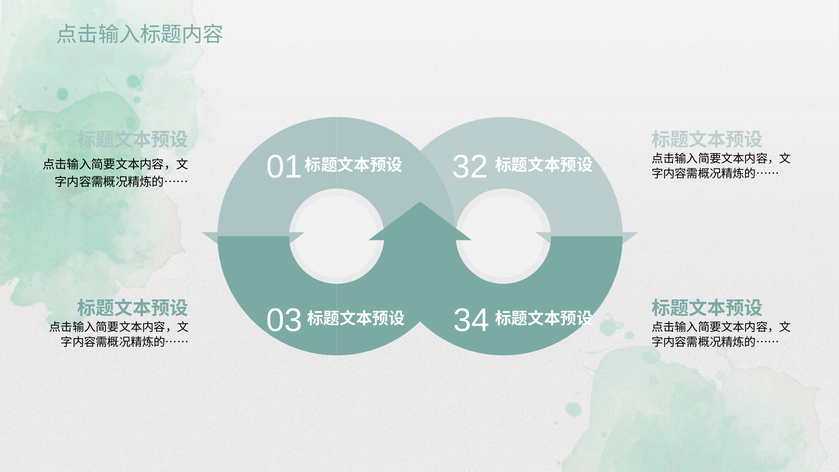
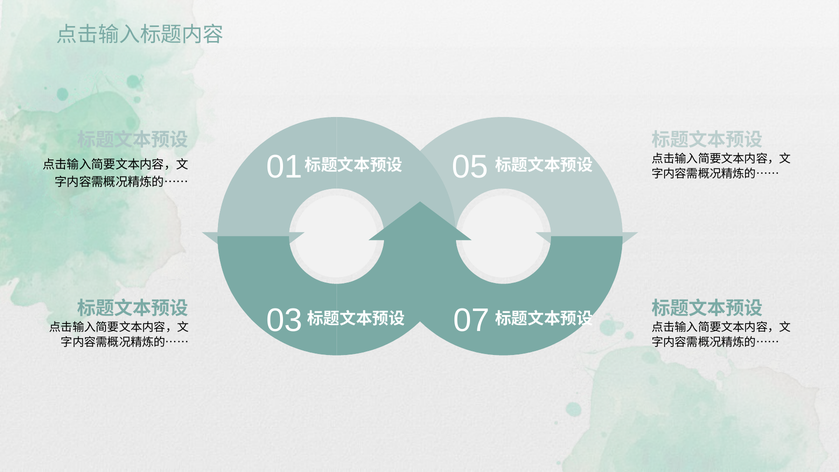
32: 32 -> 05 (470, 167)
34: 34 -> 07 (471, 320)
